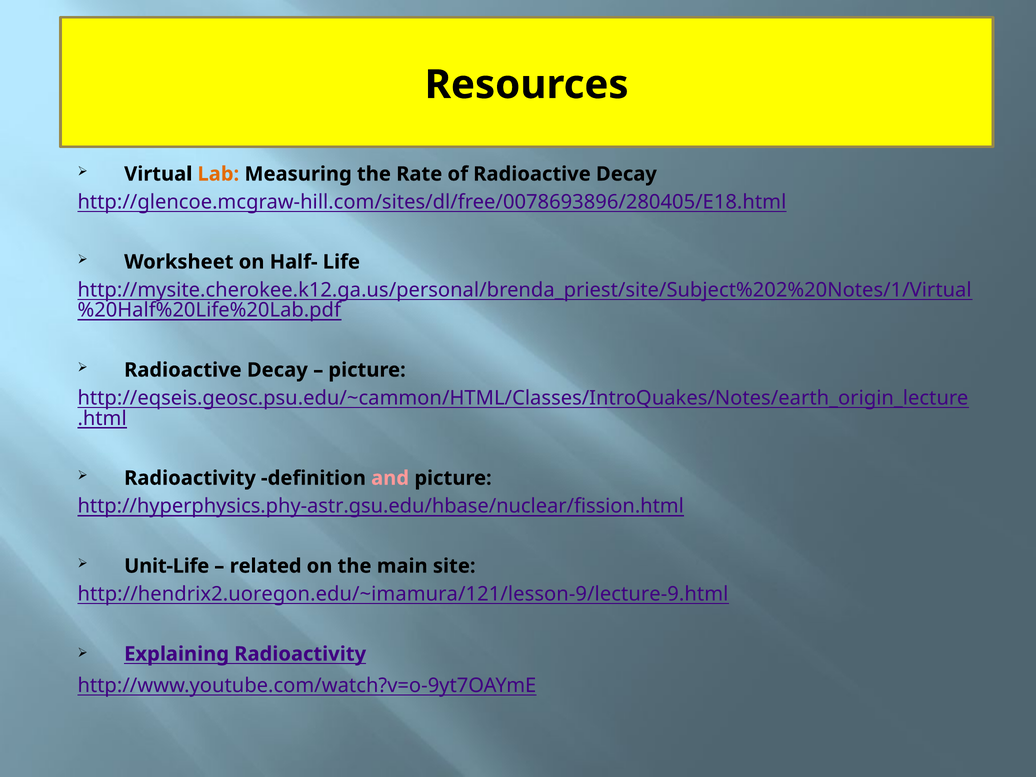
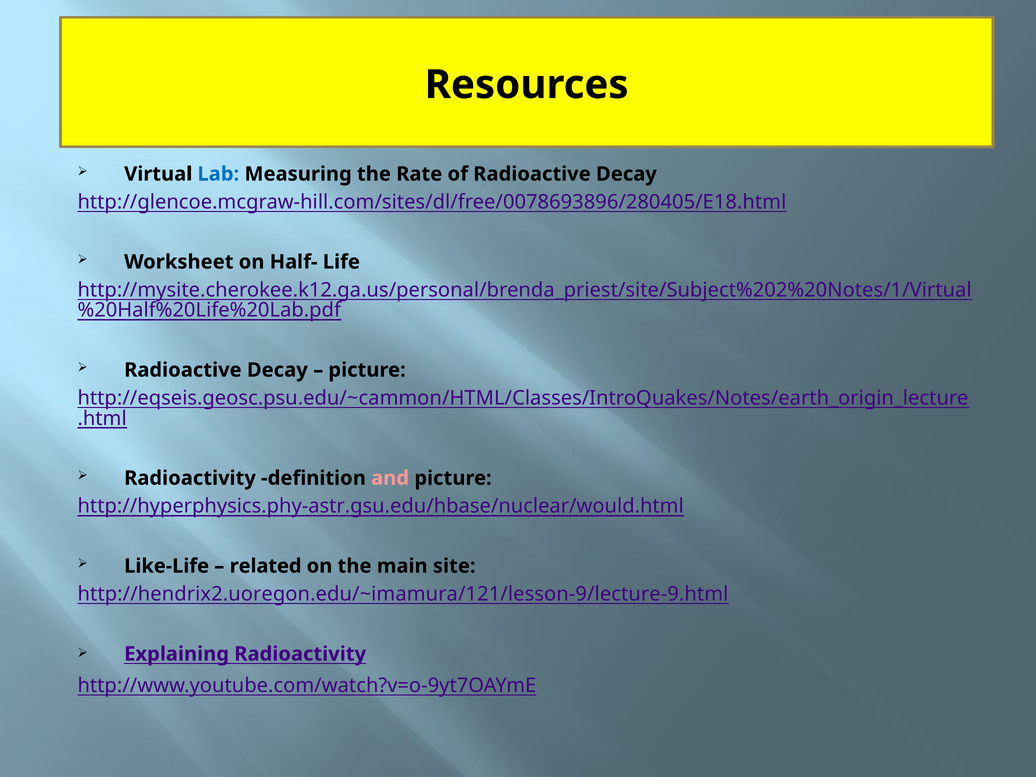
Lab colour: orange -> blue (218, 174)
http://hyperphysics.phy-astr.gsu.edu/hbase/nuclear/fission.html: http://hyperphysics.phy-astr.gsu.edu/hbase/nuclear/fission.html -> http://hyperphysics.phy-astr.gsu.edu/hbase/nuclear/would.html (381, 506)
Unit-Life: Unit-Life -> Like-Life (167, 566)
